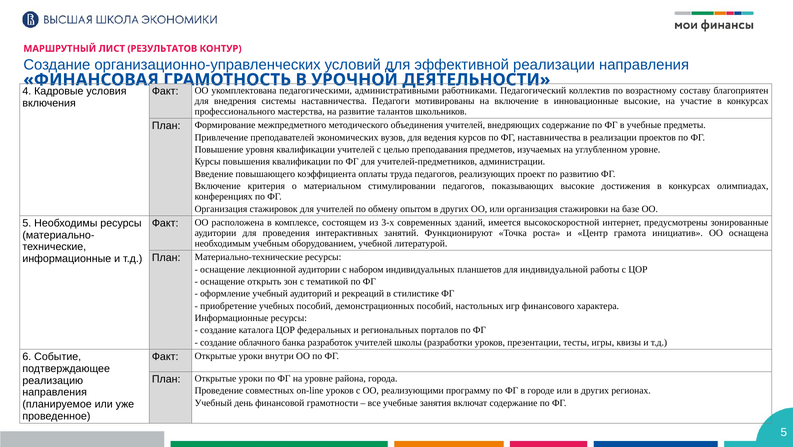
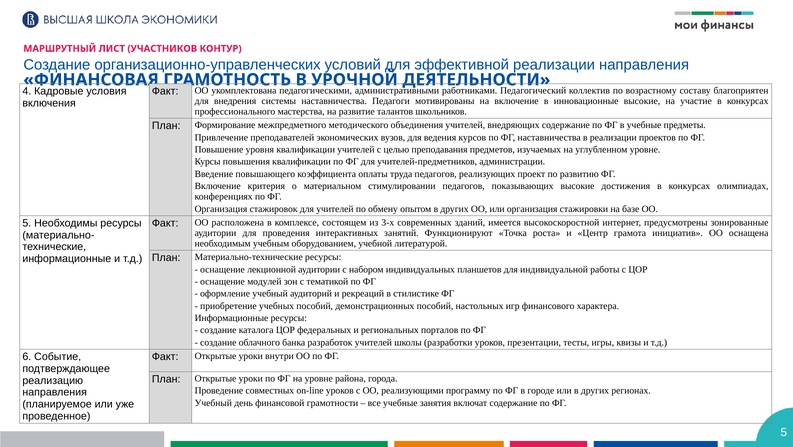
РЕЗУЛЬТАТОВ: РЕЗУЛЬТАТОВ -> УЧАСТНИКОВ (162, 49)
открыть: открыть -> модулей (264, 282)
